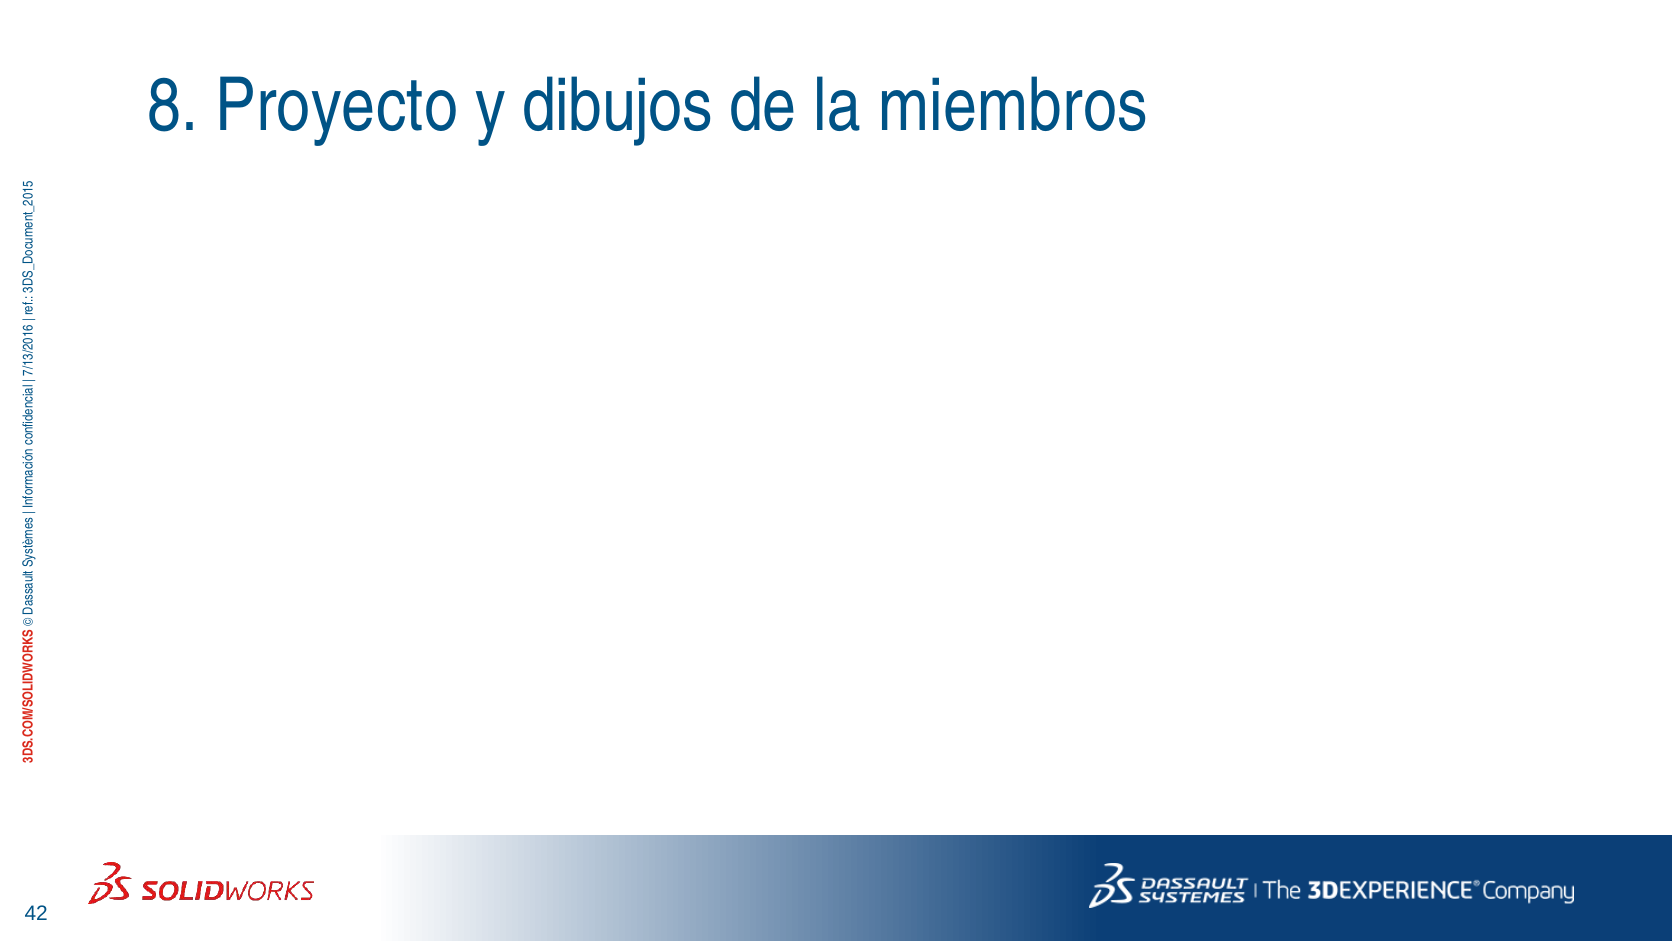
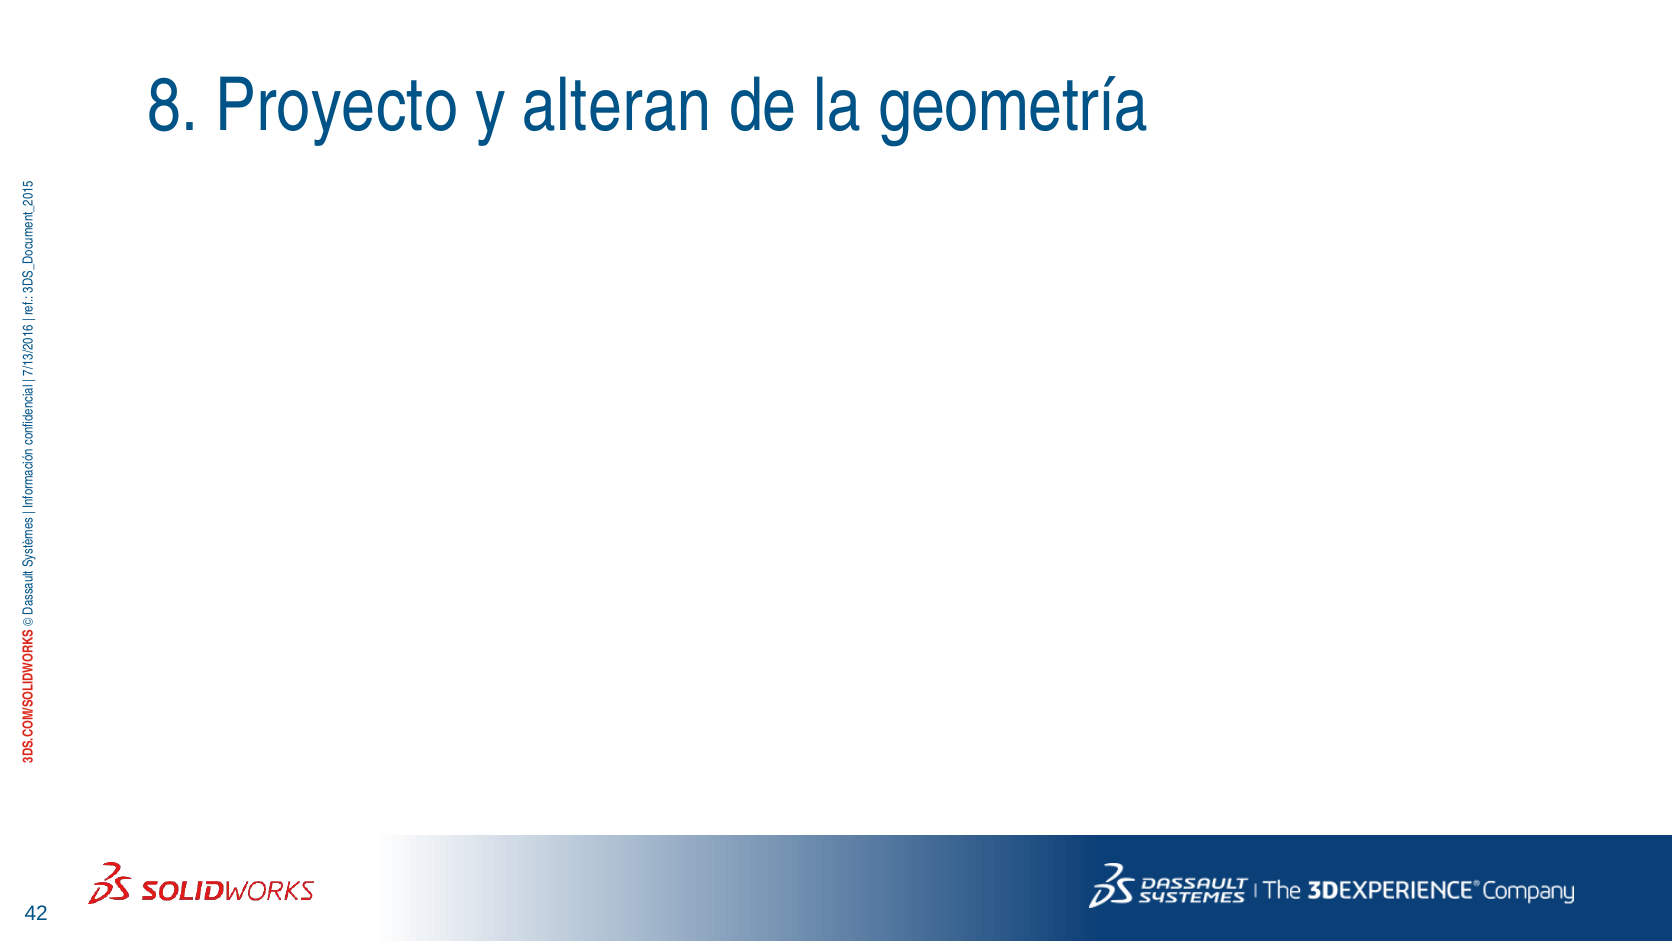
dibujos: dibujos -> alteran (617, 105)
miembros: miembros -> geometría (1013, 105)
